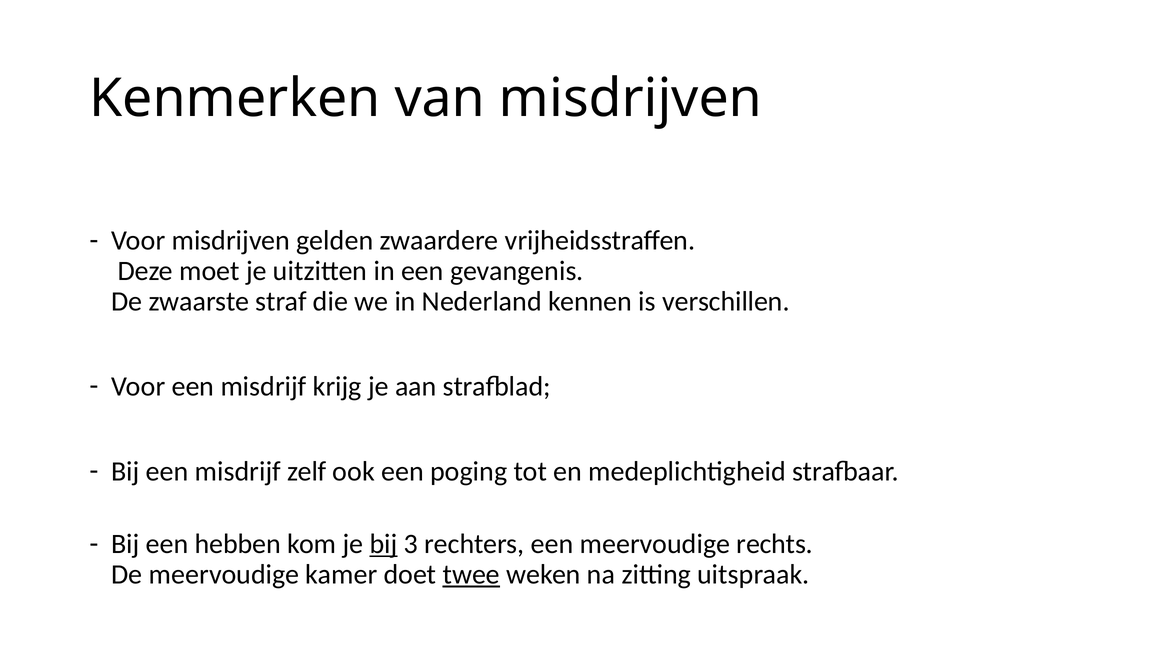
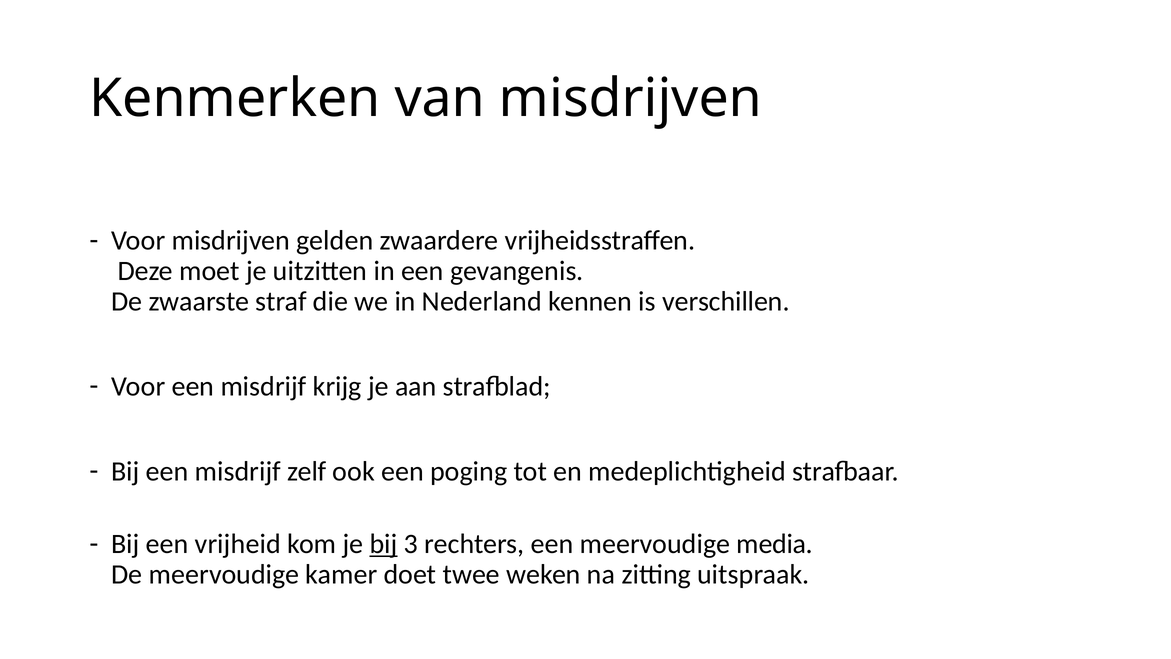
hebben: hebben -> vrijheid (238, 544)
rechts: rechts -> media (775, 544)
twee underline: present -> none (471, 574)
